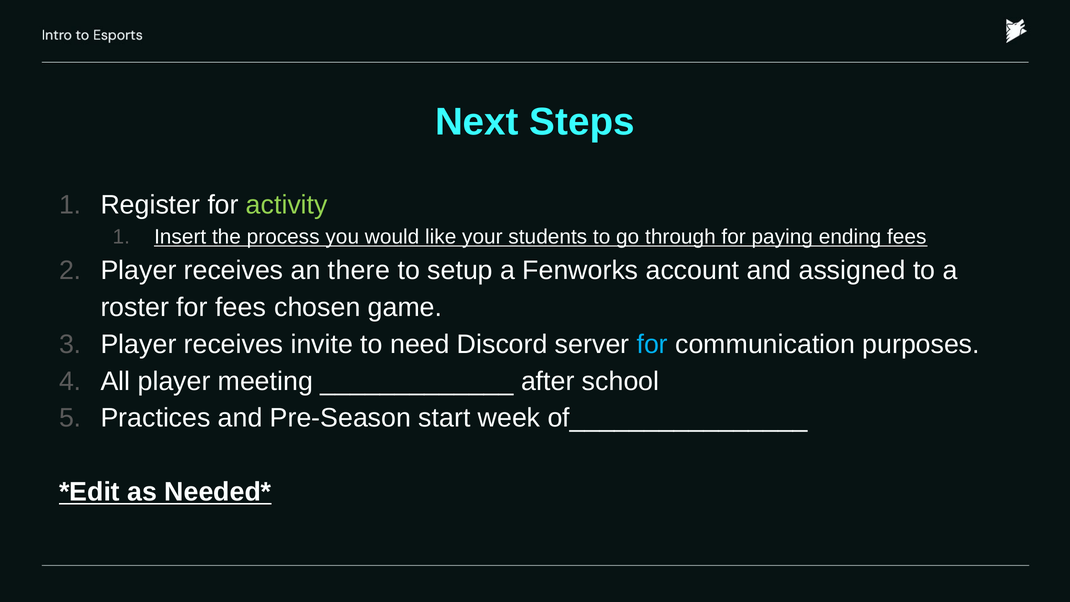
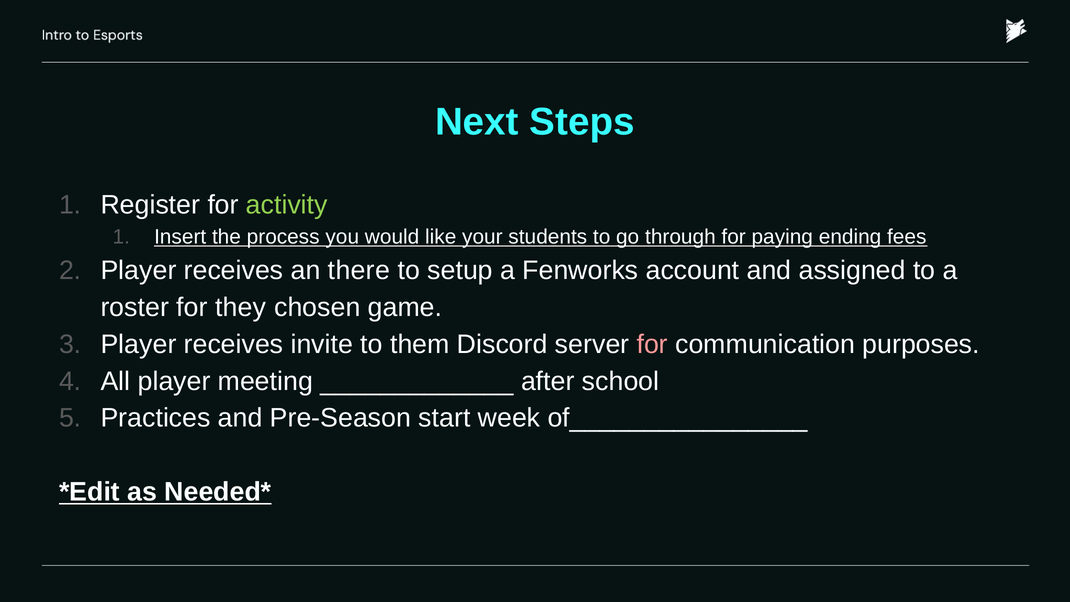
for fees: fees -> they (241, 307)
need: need -> them (420, 344)
for colour: light blue -> pink (652, 344)
